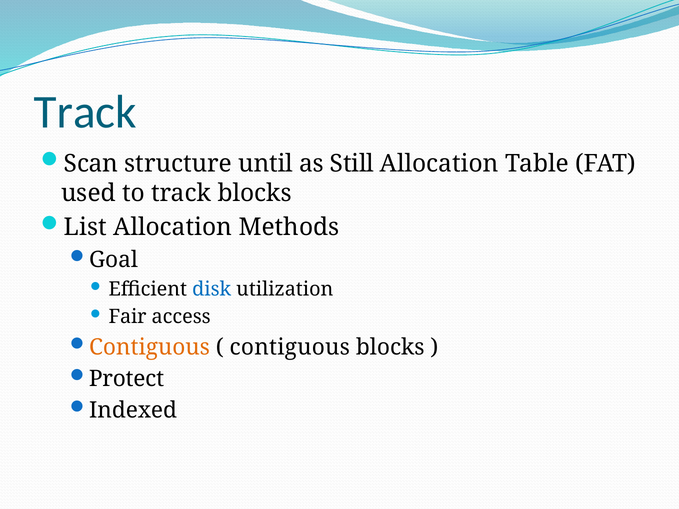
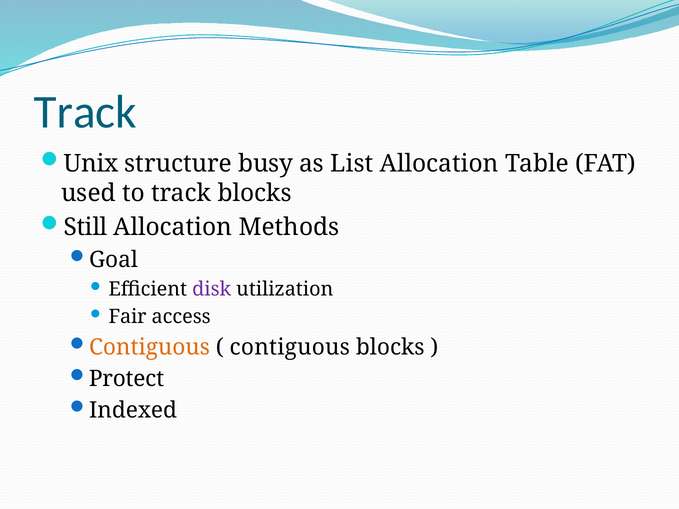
Scan: Scan -> Unix (91, 164)
until: until -> busy (266, 164)
Still: Still -> List (352, 164)
List: List -> Still (86, 227)
disk colour: blue -> purple (212, 289)
